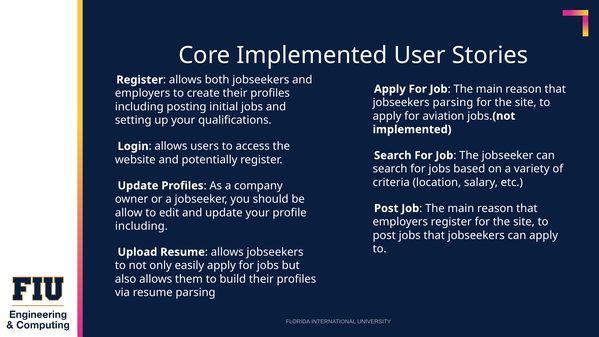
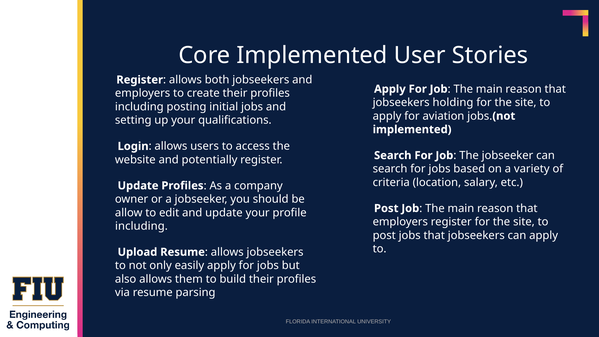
jobseekers parsing: parsing -> holding (453, 102)
